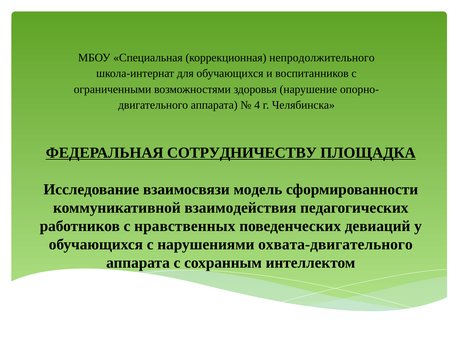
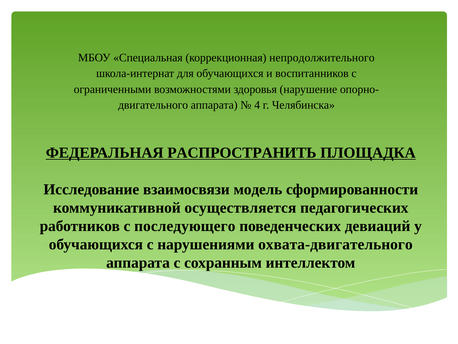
СОТРУДНИЧЕСТВУ: СОТРУДНИЧЕСТВУ -> РАСПРОСТРАНИТЬ (242, 152)
взаимодействия: взаимодействия -> осуществляется (240, 207)
нравственных: нравственных -> последующего (185, 226)
